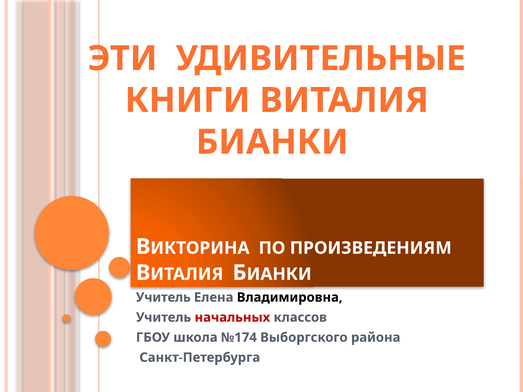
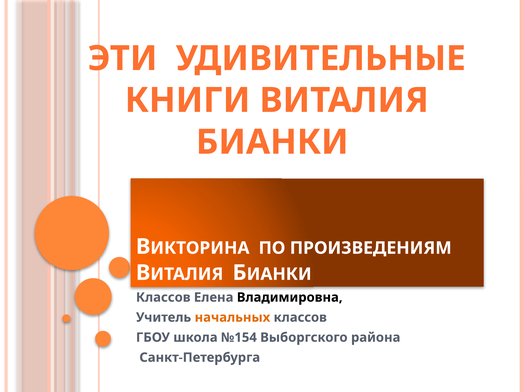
Учитель: Учитель -> Классов (163, 298)
начальных colour: red -> orange (232, 318)
№174: №174 -> №154 (239, 338)
